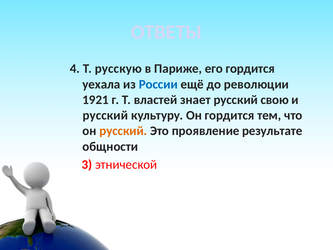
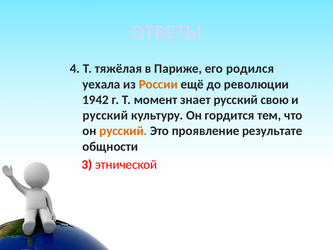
русскую: русскую -> тяжёлая (118, 69)
его гордится: гордится -> родился (250, 69)
России colour: blue -> orange (158, 84)
1921: 1921 -> 1942 (96, 100)
властей: властей -> момент (156, 100)
